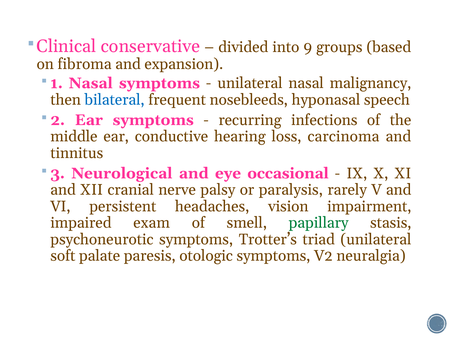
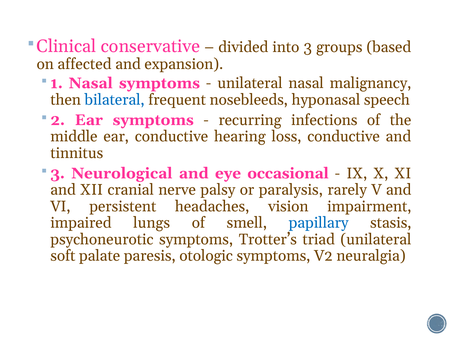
9: 9 -> 3 (308, 47)
fibroma: fibroma -> affected (85, 64)
loss carcinoma: carcinoma -> conductive (344, 136)
exam: exam -> lungs (152, 223)
papillary colour: green -> blue (319, 223)
